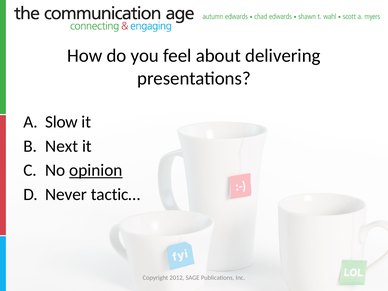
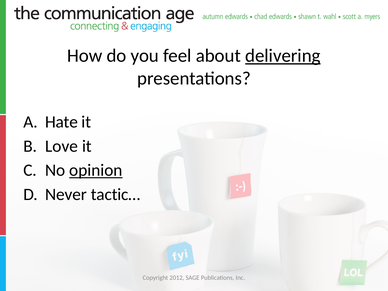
delivering underline: none -> present (283, 56)
Slow: Slow -> Hate (61, 122)
Next: Next -> Love (62, 146)
